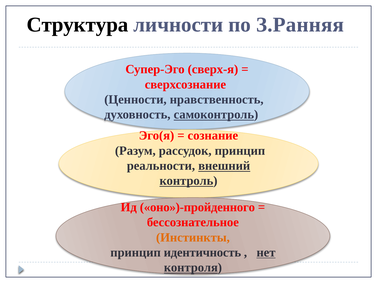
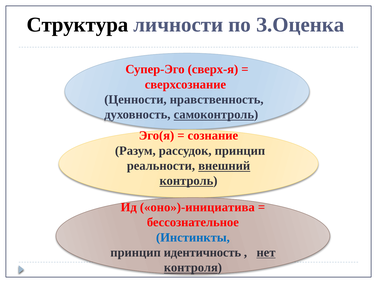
З.Ранняя: З.Ранняя -> З.Оценка (300, 25)
оно»)-пройденного: оно»)-пройденного -> оно»)-инициатива (197, 207)
Инстинкты colour: orange -> blue (193, 237)
